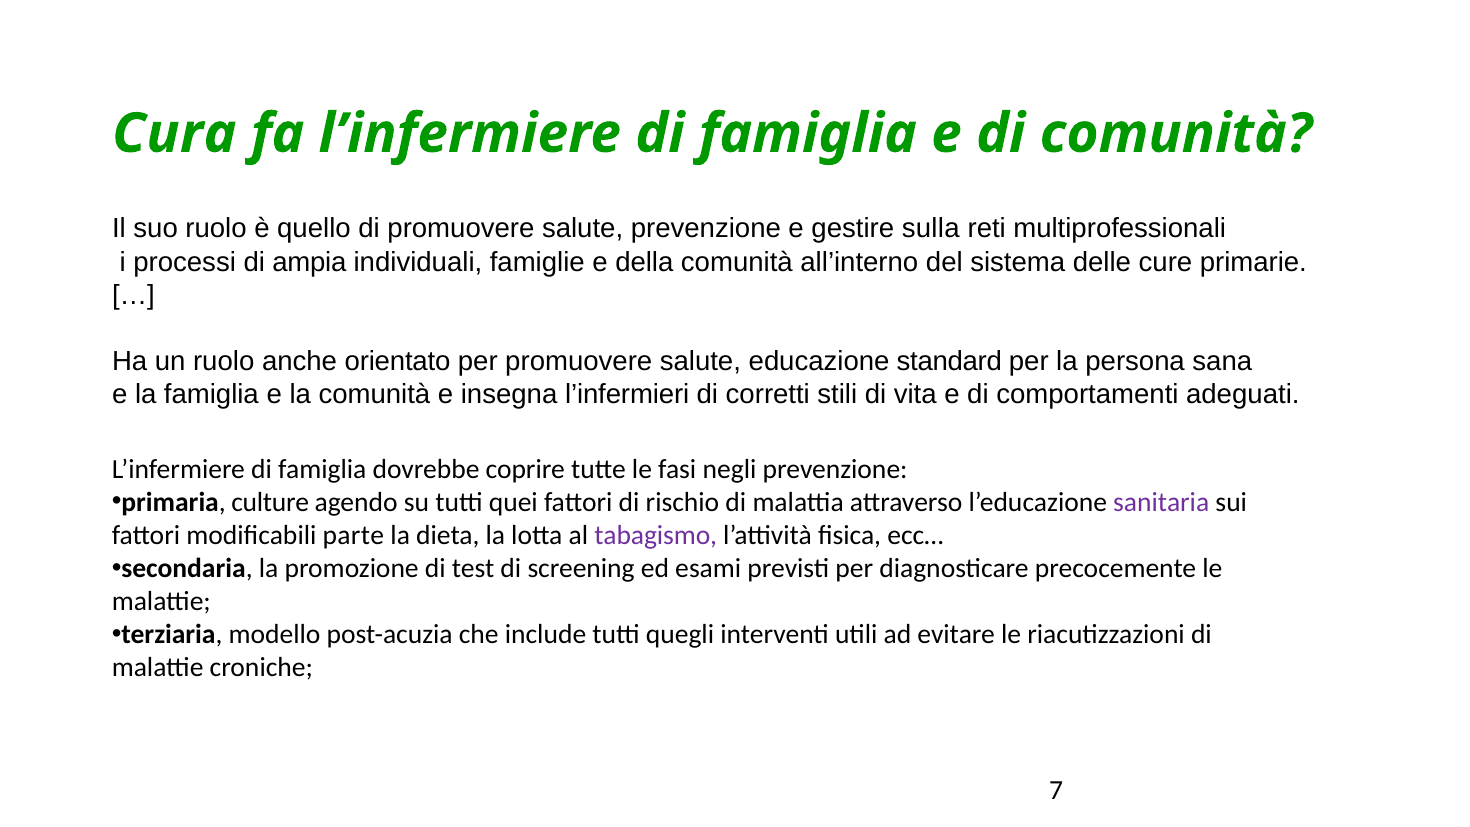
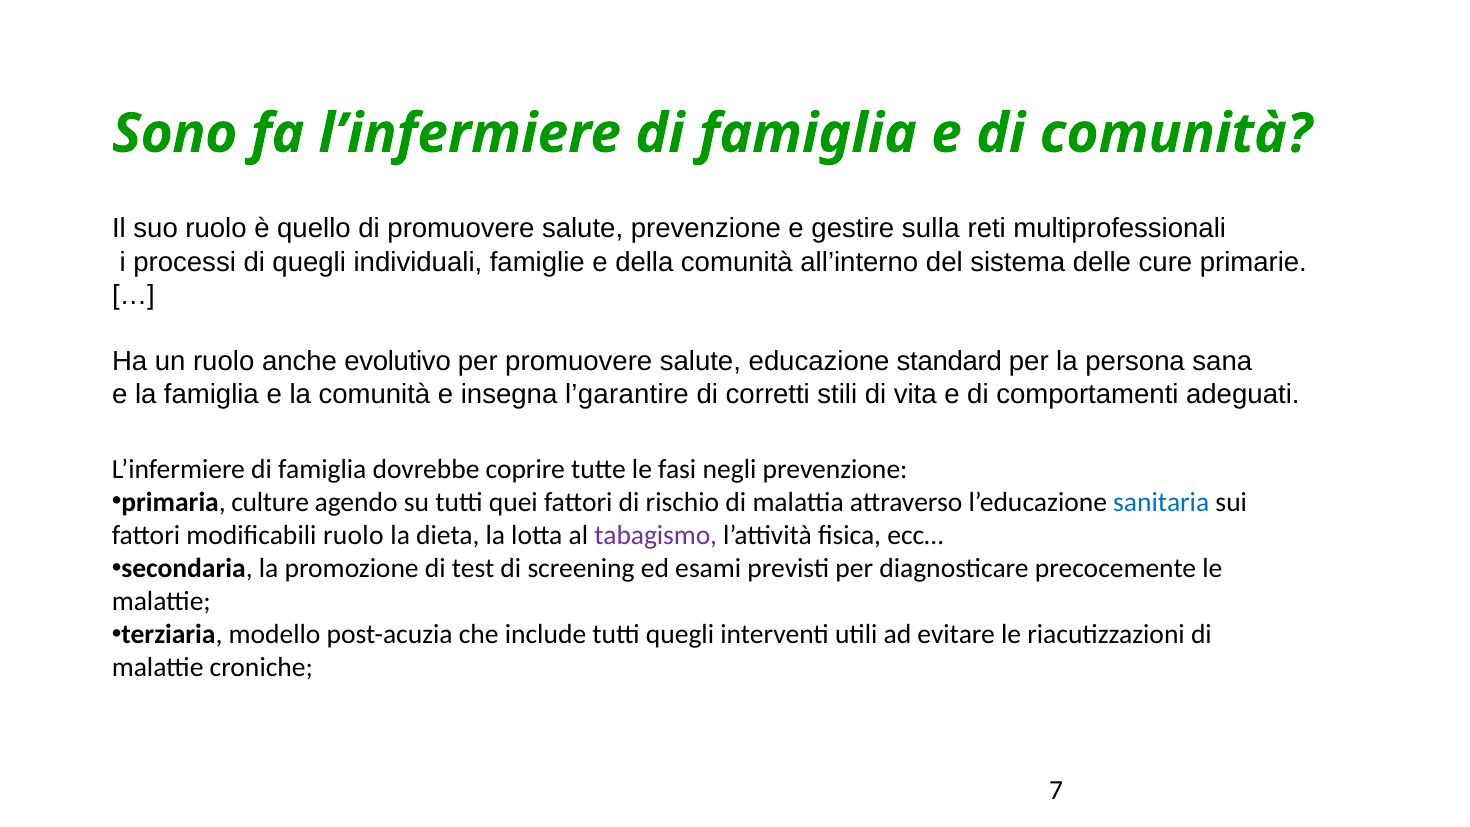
Cura: Cura -> Sono (175, 134)
di ampia: ampia -> quegli (309, 262)
orientato: orientato -> evolutivo (398, 361)
l’infermieri: l’infermieri -> l’garantire (627, 394)
sanitaria colour: purple -> blue (1161, 502)
modificabili parte: parte -> ruolo (353, 535)
